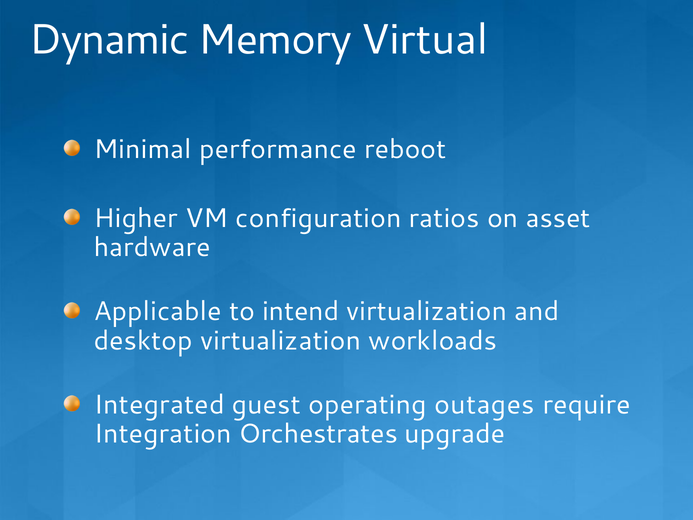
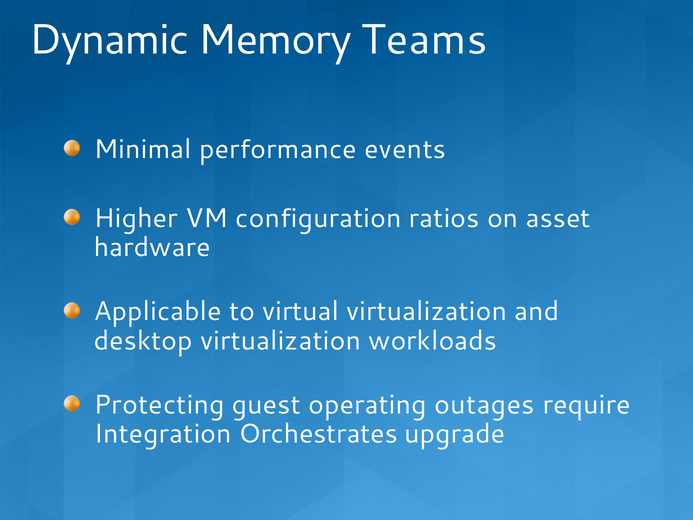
Virtual: Virtual -> Teams (424, 40)
reboot: reboot -> events (405, 149)
intend: intend -> virtual (301, 311)
Integrated: Integrated -> Protecting (159, 405)
